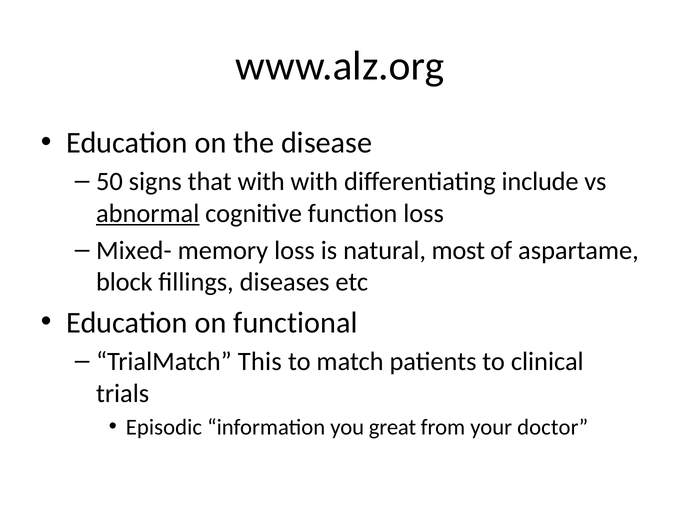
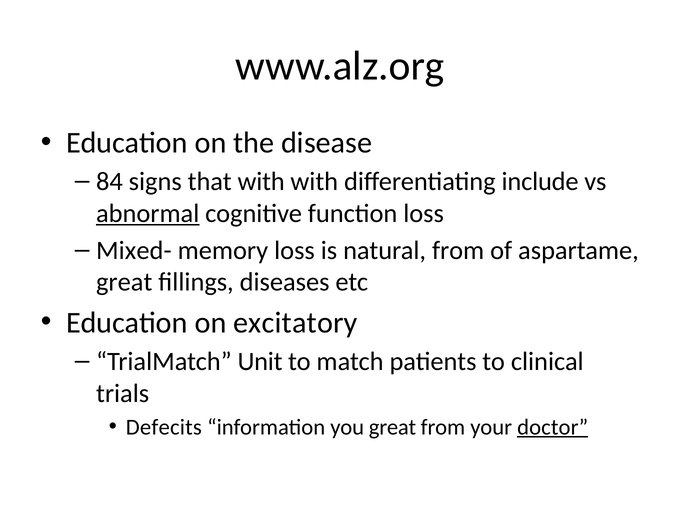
50: 50 -> 84 (109, 182)
natural most: most -> from (458, 251)
block: block -> great (124, 282)
functional: functional -> excitatory (295, 323)
This: This -> Unit (260, 362)
Episodic: Episodic -> Defecits (164, 427)
doctor underline: none -> present (553, 427)
